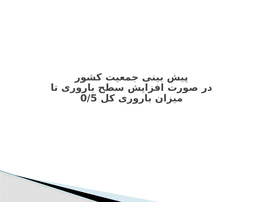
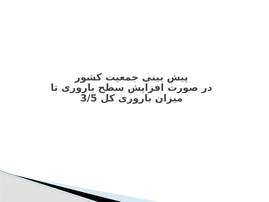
0/5: 0/5 -> 3/5 (89, 98)
